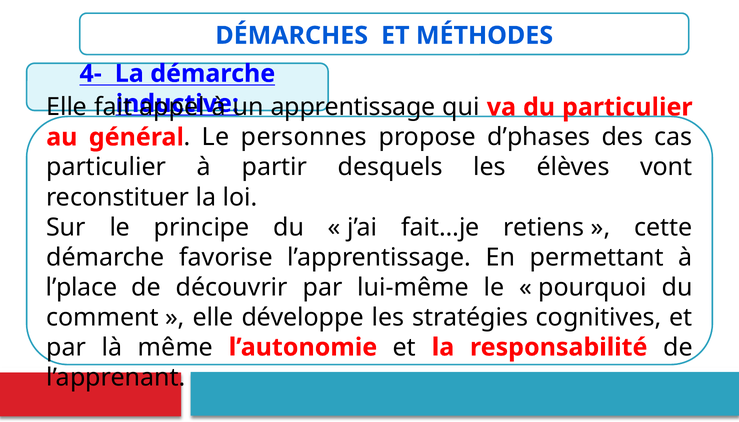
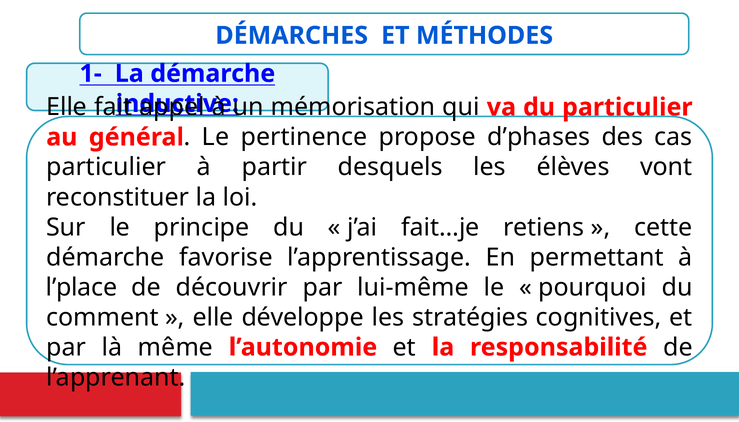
4-: 4- -> 1- (91, 74)
apprentissage: apprentissage -> mémorisation (353, 107)
personnes: personnes -> pertinence (304, 137)
